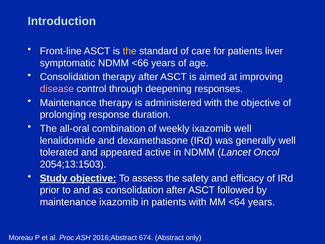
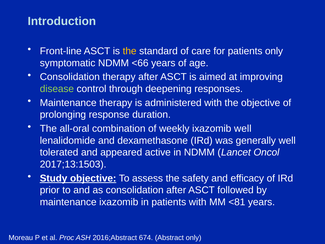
patients liver: liver -> only (274, 51)
disease colour: pink -> light green (57, 89)
2054;13:1503: 2054;13:1503 -> 2017;13:1503 (73, 164)
<64: <64 -> <81 (237, 202)
